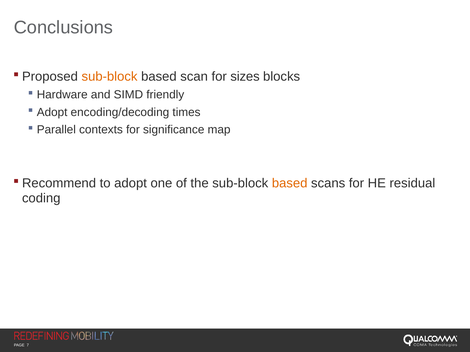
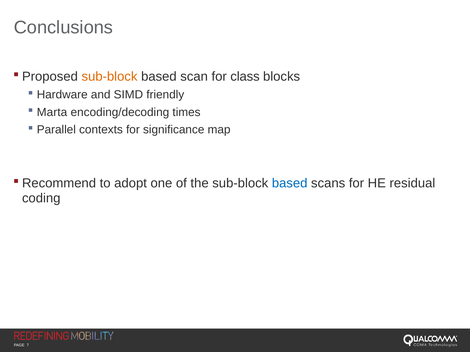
sizes: sizes -> class (245, 77)
Adopt: Adopt -> Marta (52, 112)
based colour: orange -> blue (290, 184)
